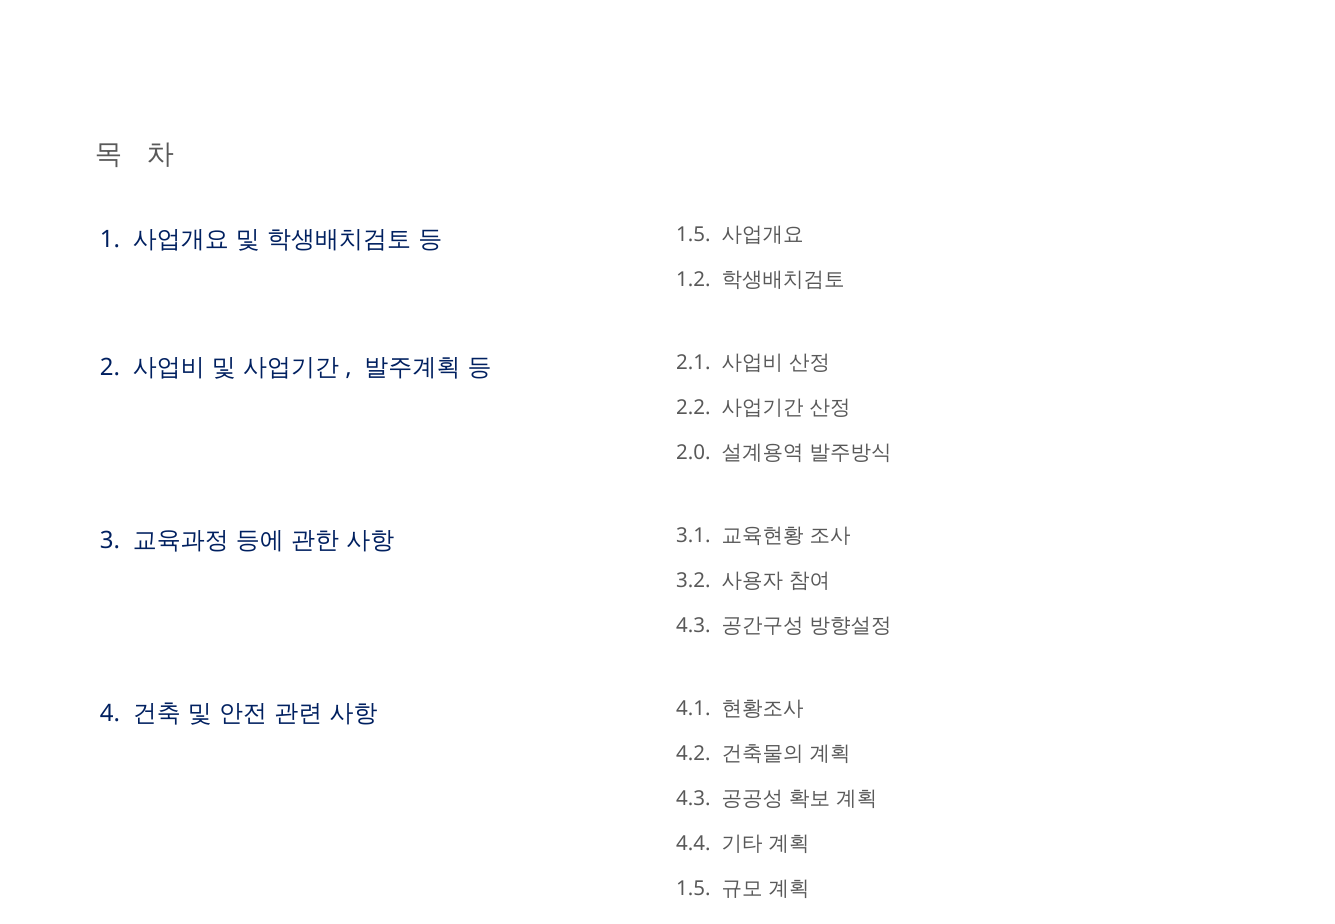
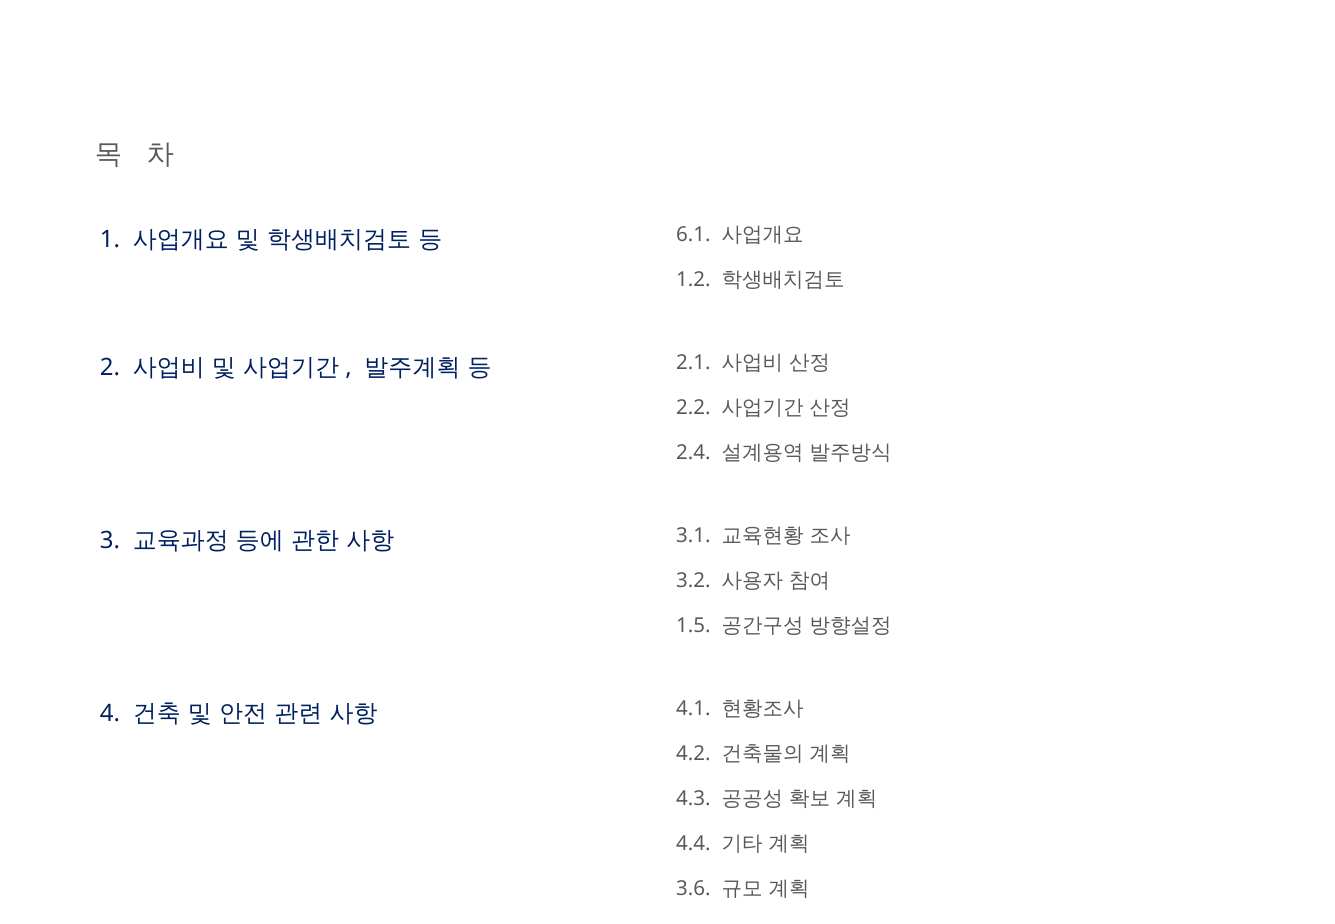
1.5: 1.5 -> 6.1 (693, 234)
2.0: 2.0 -> 2.4 (693, 452)
4.3: 4.3 -> 1.5 (693, 626)
1.5: 1.5 -> 3.6 (693, 889)
